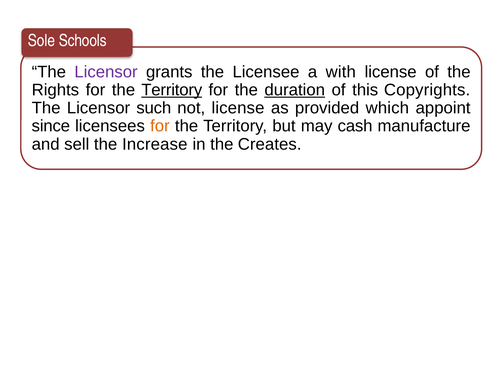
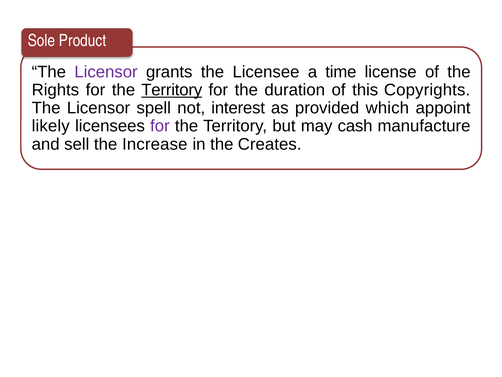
Schools: Schools -> Product (83, 41)
with: with -> time (341, 72)
duration underline: present -> none (295, 90)
such: such -> spell (154, 108)
not license: license -> interest (238, 108)
since: since -> likely (51, 126)
for colour: orange -> purple (160, 126)
